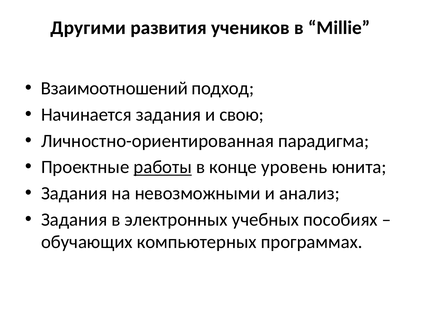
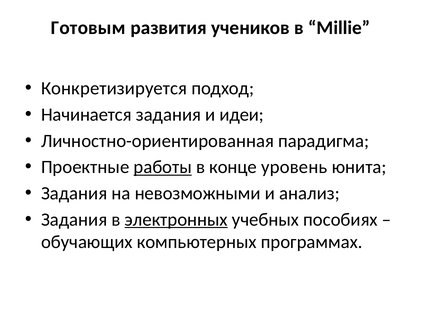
Другими: Другими -> Готовым (88, 28)
Взаимоотношений: Взаимоотношений -> Конкретизируется (114, 88)
свою: свою -> идеи (242, 115)
электронных underline: none -> present (176, 219)
